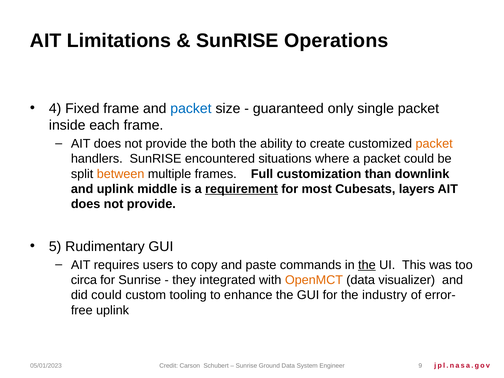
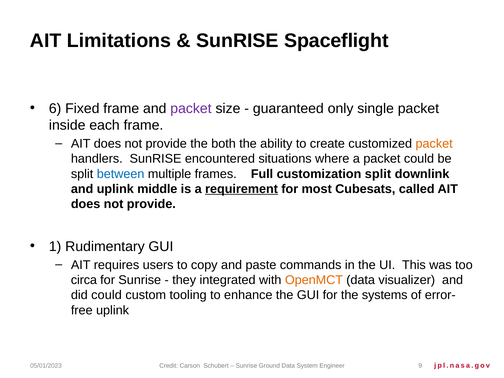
Operations: Operations -> Spaceflight (336, 41)
4: 4 -> 6 (55, 108)
packet colour: blue -> purple (191, 108)
between colour: orange -> blue (121, 174)
customization than: than -> split (378, 174)
layers: layers -> called (417, 189)
5: 5 -> 1 (55, 246)
the underline: present -> none (367, 265)
industry: industry -> systems (385, 295)
